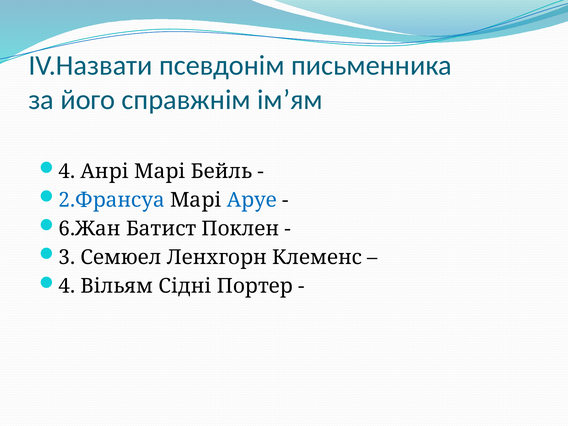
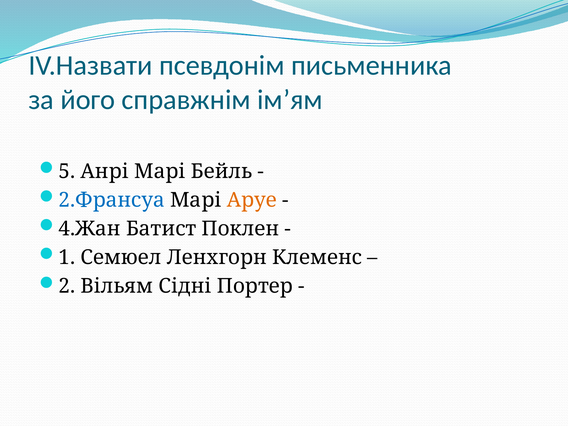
4: 4 -> 5 (67, 171)
Аруе colour: blue -> orange (252, 200)
6.Жан: 6.Жан -> 4.Жан (90, 229)
3: 3 -> 1 (67, 257)
4: 4 -> 2 (67, 286)
